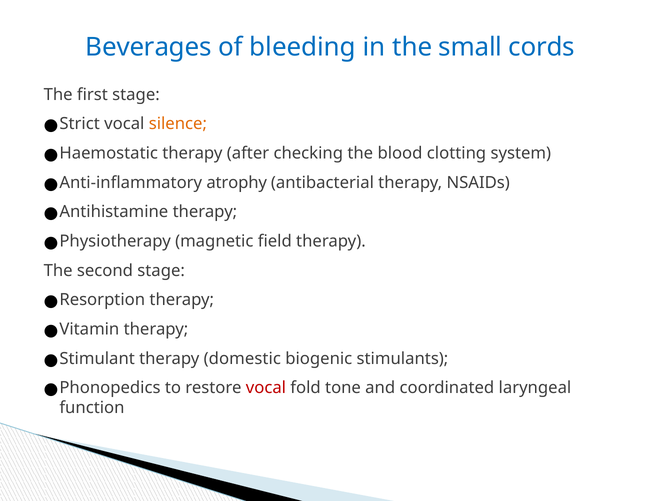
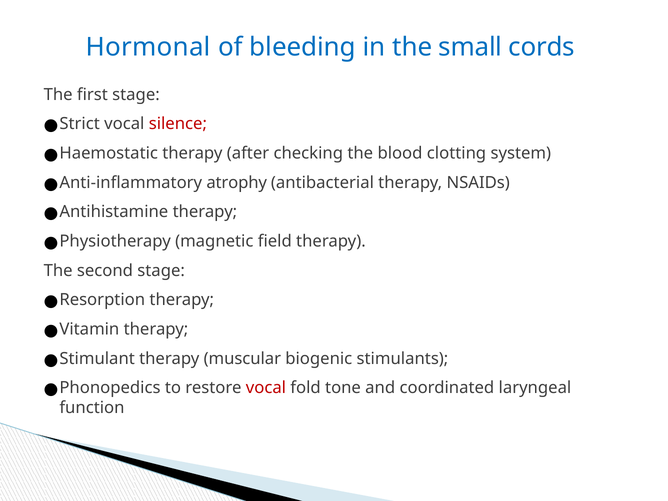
Beverages: Beverages -> Hormonal (148, 47)
silence colour: orange -> red (178, 124)
domestic: domestic -> muscular (242, 359)
